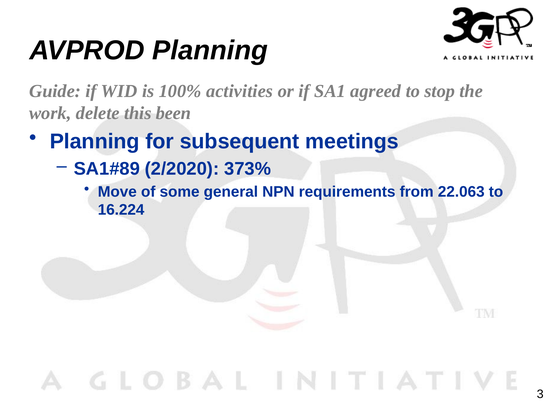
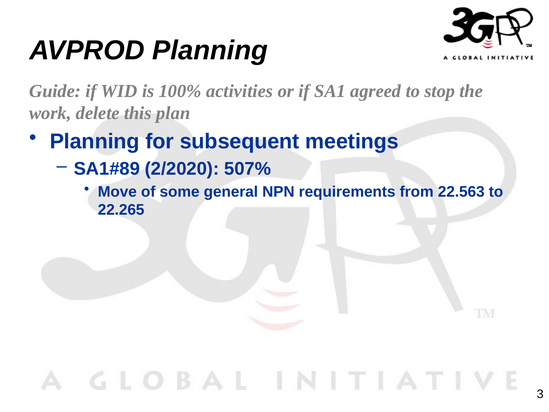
been: been -> plan (173, 113)
373%: 373% -> 507% (248, 169)
22.063: 22.063 -> 22.563 (461, 192)
16.224: 16.224 -> 22.265 (121, 210)
